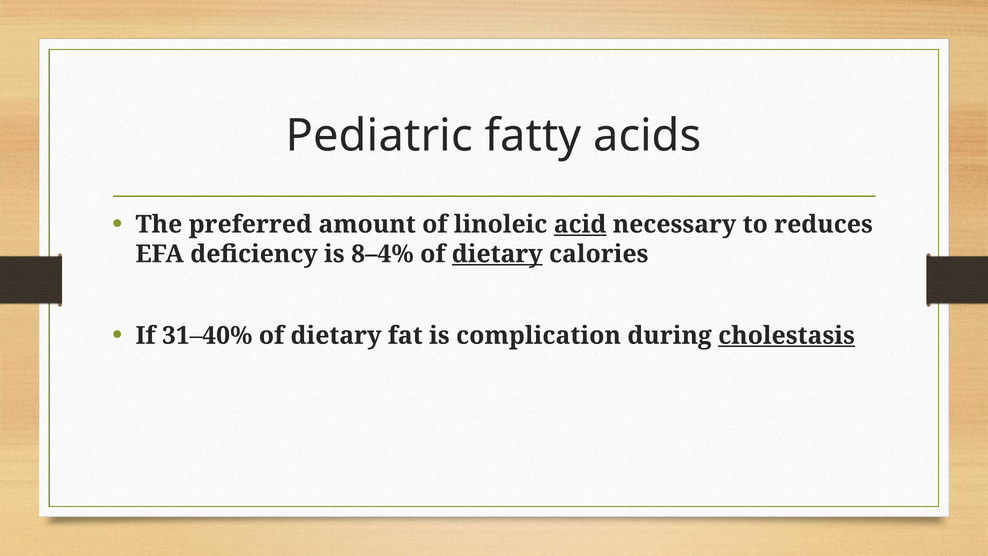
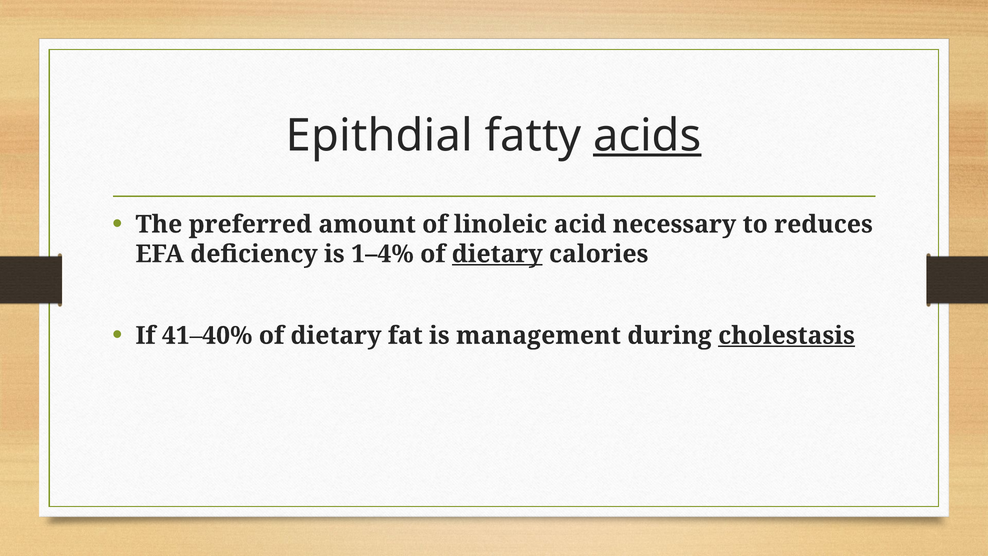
Pediatric: Pediatric -> Epithdial (379, 136)
acids underline: none -> present (647, 136)
acid underline: present -> none (580, 224)
8–4%: 8–4% -> 1–4% (382, 254)
31–40%: 31–40% -> 41–40% (207, 335)
complication: complication -> management (538, 335)
